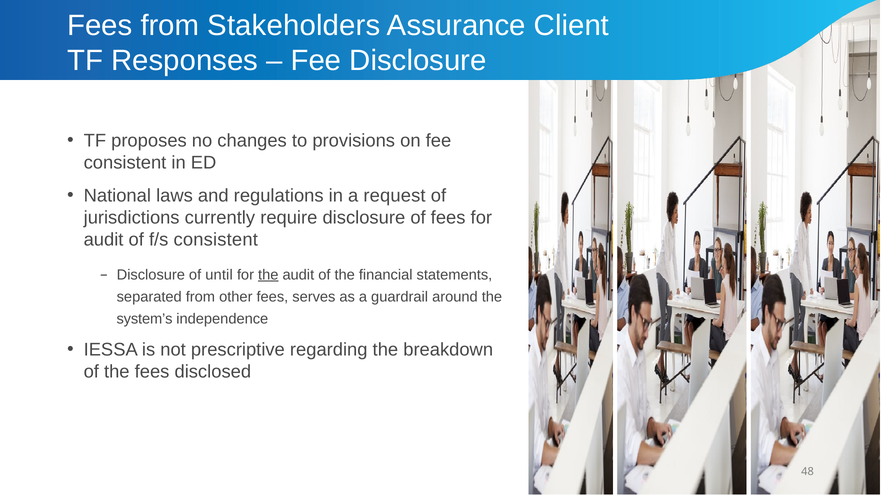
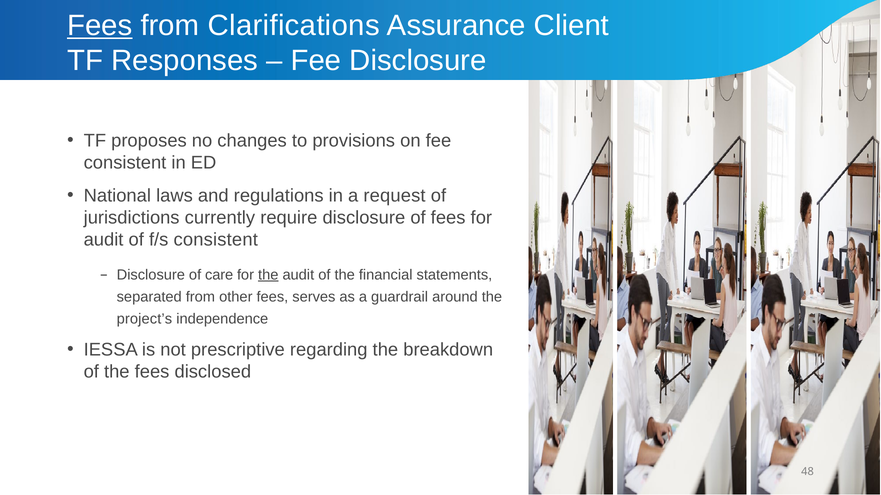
Fees underline: none -> present (100, 26)
Stakeholders: Stakeholders -> Clarifications (294, 26)
until: until -> care (219, 275)
system’s: system’s -> project’s (144, 319)
